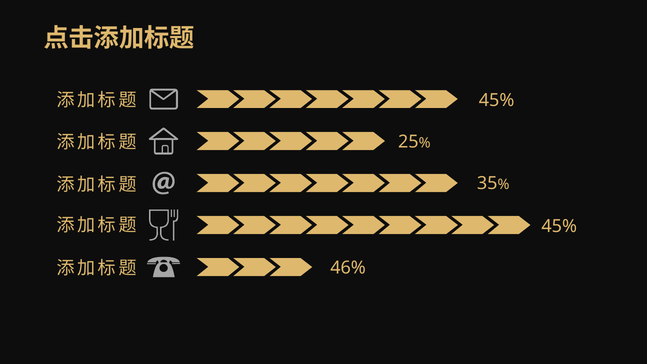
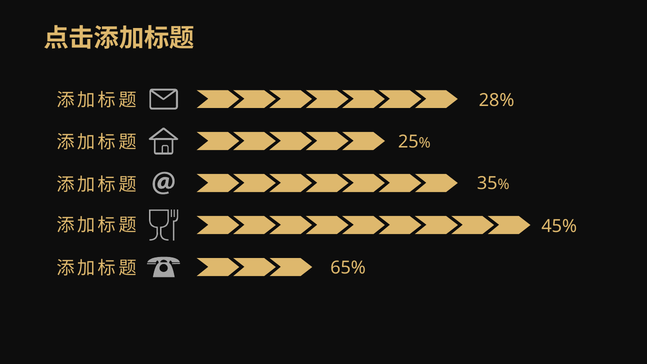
45%: 45% -> 28% (497, 100)
46%: 46% -> 65% (348, 268)
